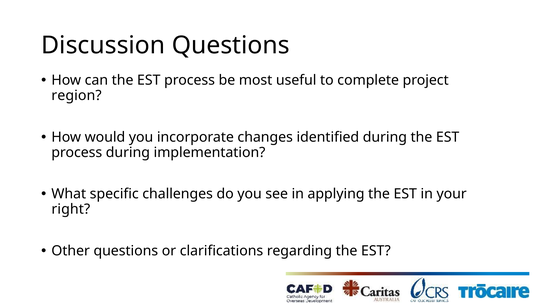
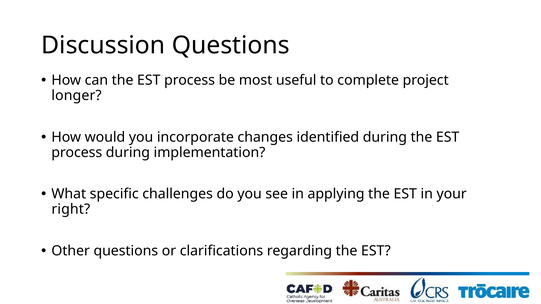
region: region -> longer (76, 96)
